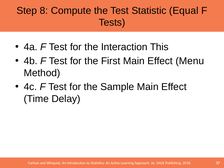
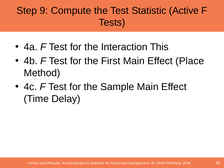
8: 8 -> 9 (44, 11)
Statistic Equal: Equal -> Active (184, 11)
Menu: Menu -> Place (190, 61)
